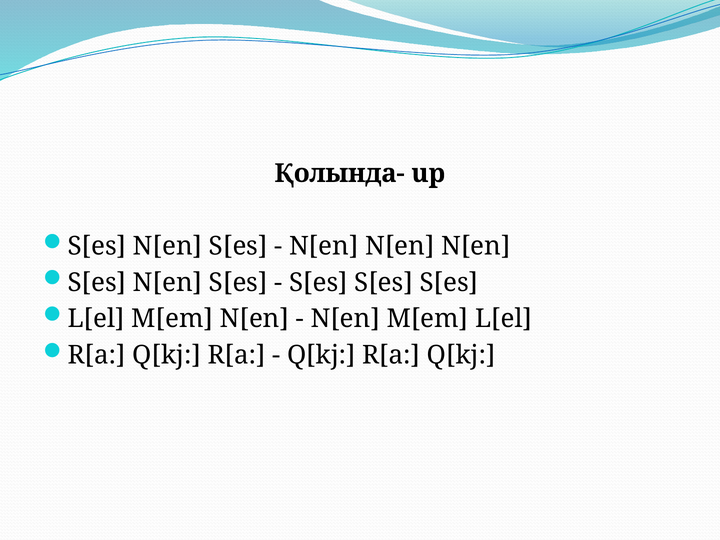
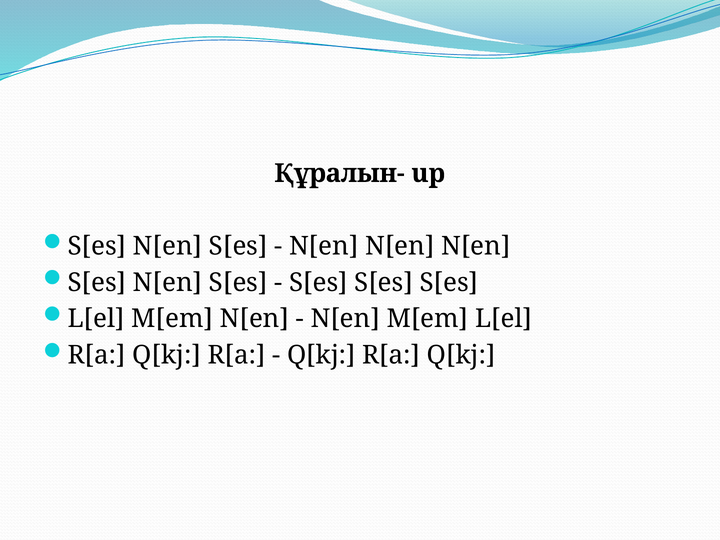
Қолында-: Қолында- -> Құралын- (340, 173)
